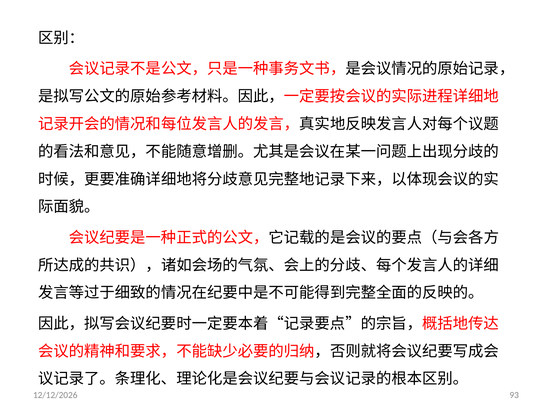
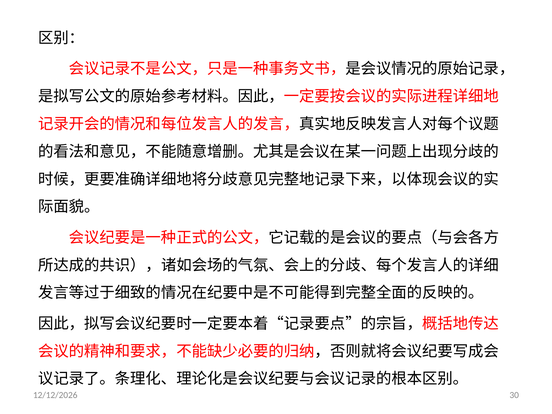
93: 93 -> 30 (514, 395)
